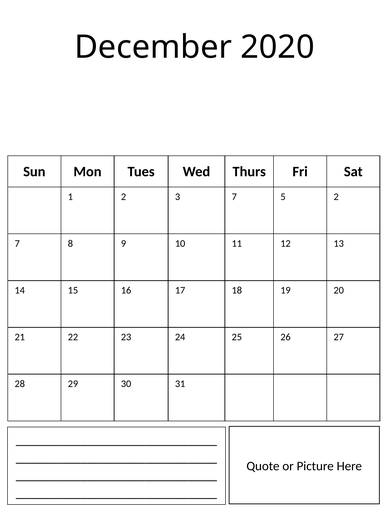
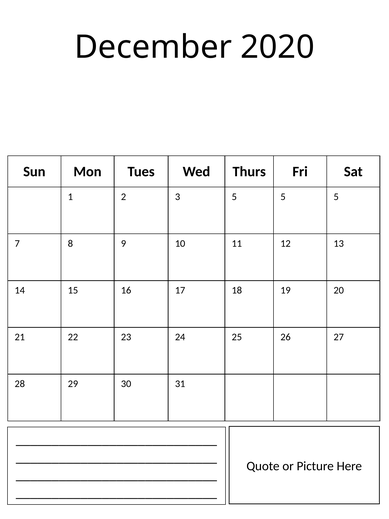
3 7: 7 -> 5 (234, 197)
2: 2 -> 5 (336, 197)
